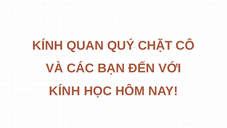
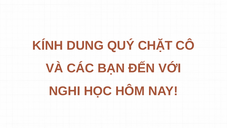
QUAN: QUAN -> DUNG (85, 45)
KÍNH: KÍNH -> NGHI (65, 91)
